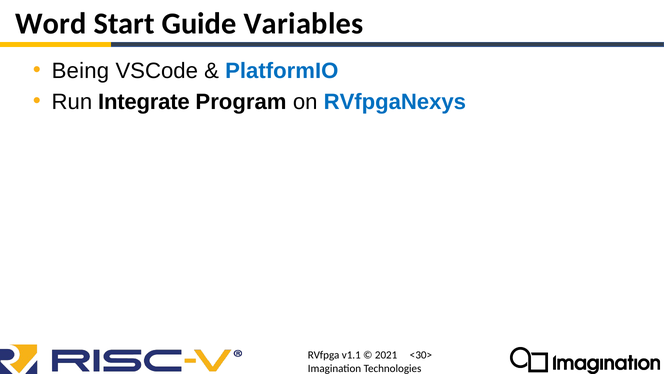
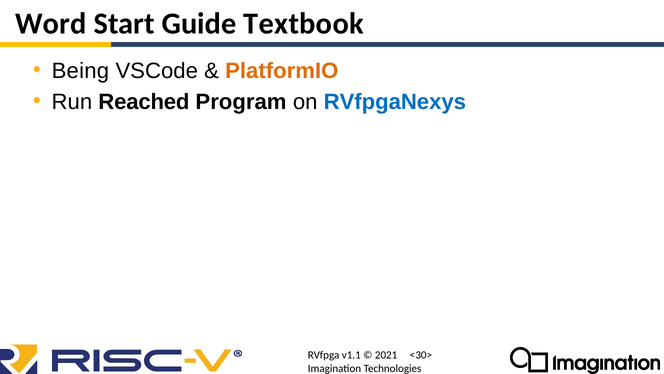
Variables: Variables -> Textbook (304, 24)
PlatformIO colour: blue -> orange (282, 71)
Integrate: Integrate -> Reached (144, 102)
